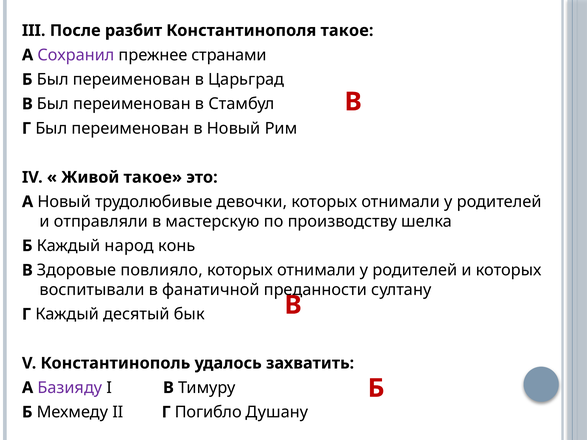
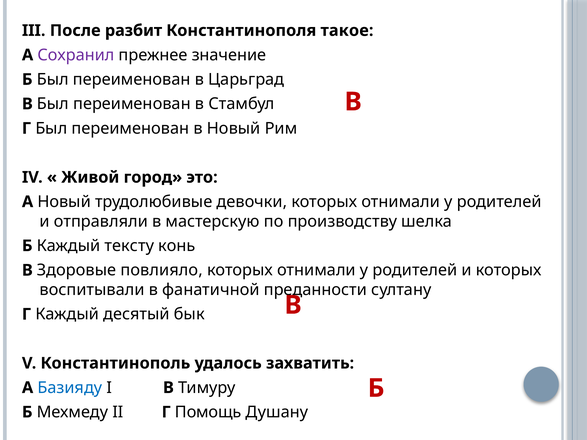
странами: странами -> значение (229, 55)
Живой такое: такое -> город (153, 177)
народ: народ -> тексту (129, 246)
Базияду colour: purple -> blue (70, 388)
Погибло: Погибло -> Помощь (208, 412)
